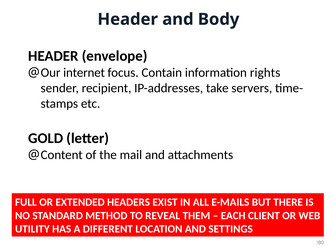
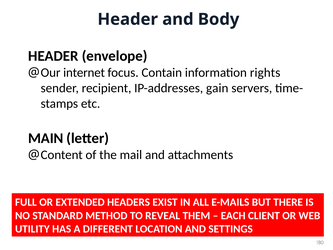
take: take -> gain (217, 88)
GOLD: GOLD -> MAIN (46, 138)
